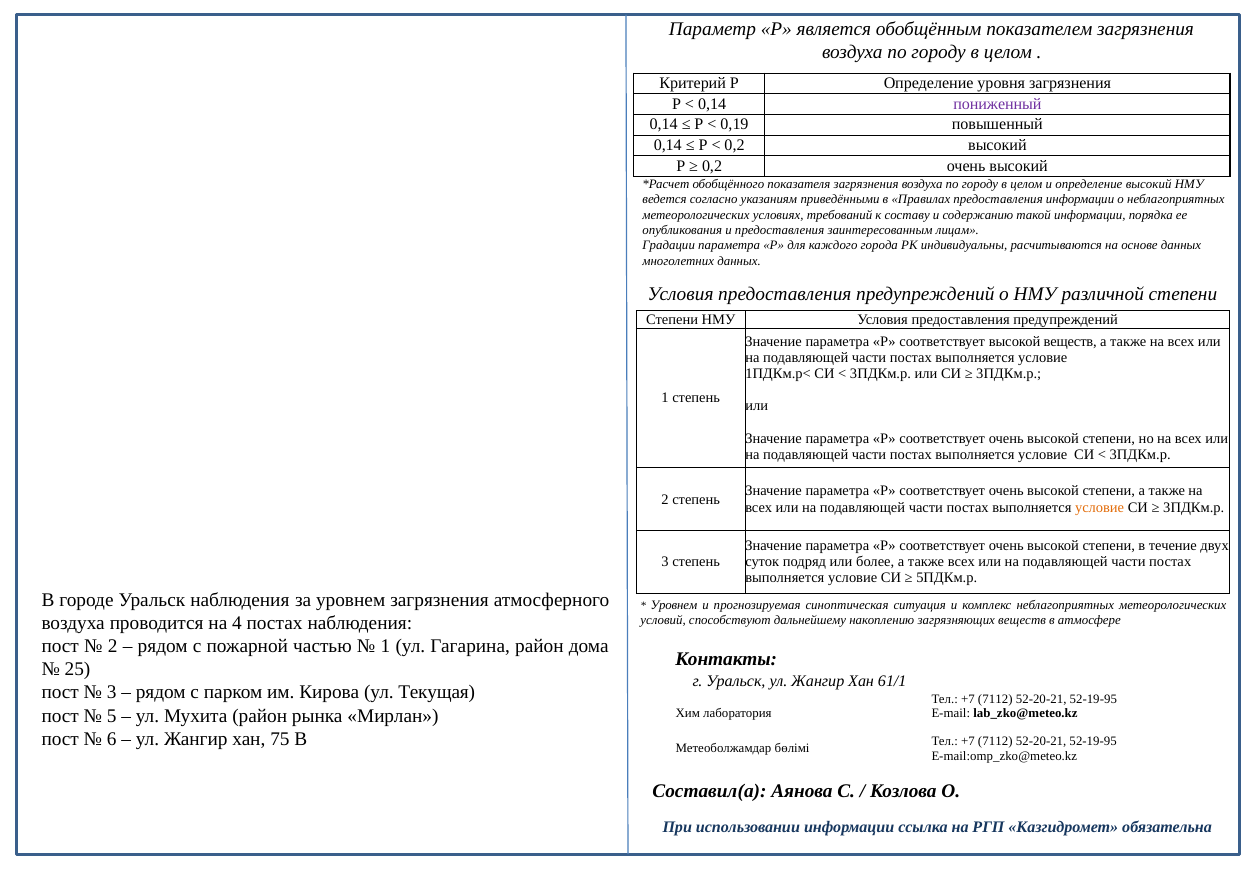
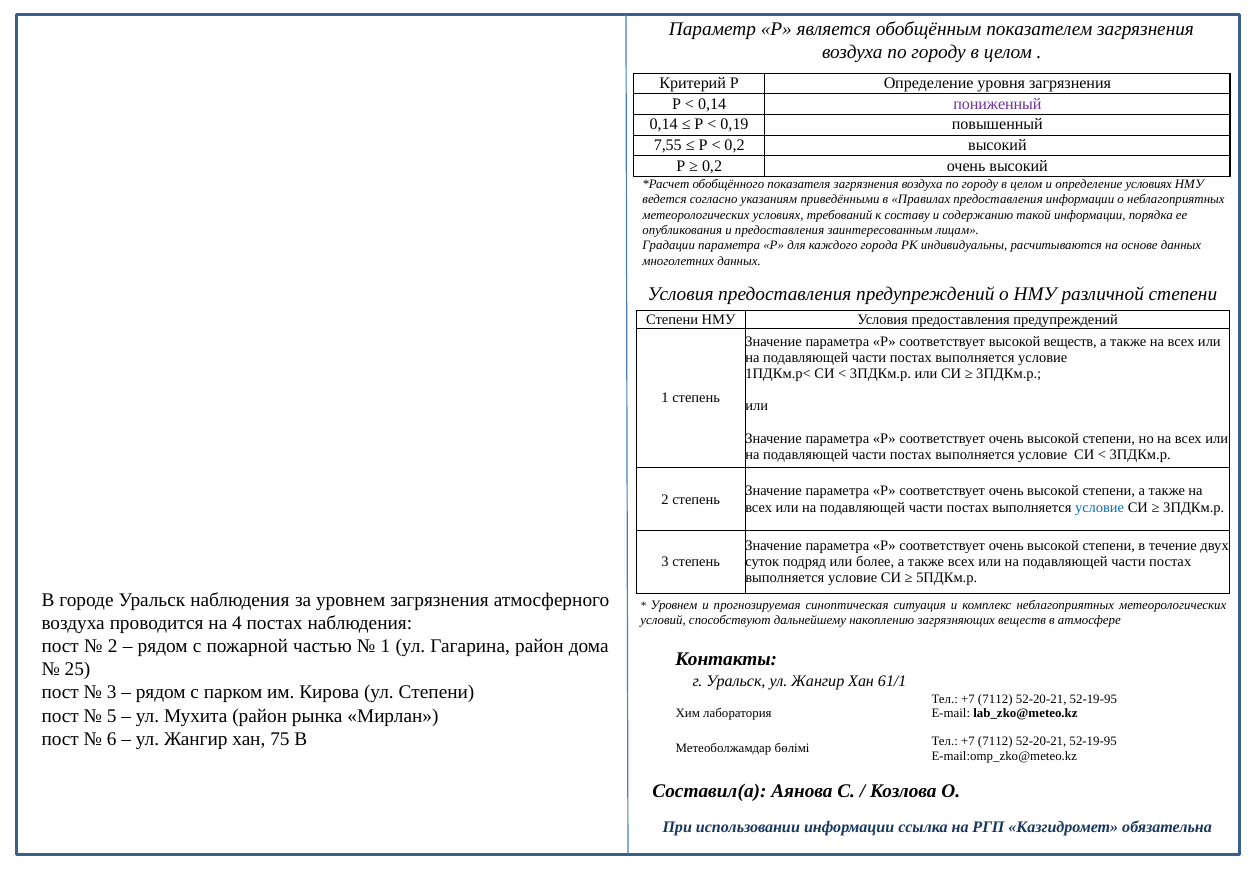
0,14: 0,14 -> 7,55 (668, 145)
определение высокий: высокий -> условиях (1149, 184)
условие colour: orange -> blue (1100, 508)
ул Текущая: Текущая -> Степени (437, 693)
